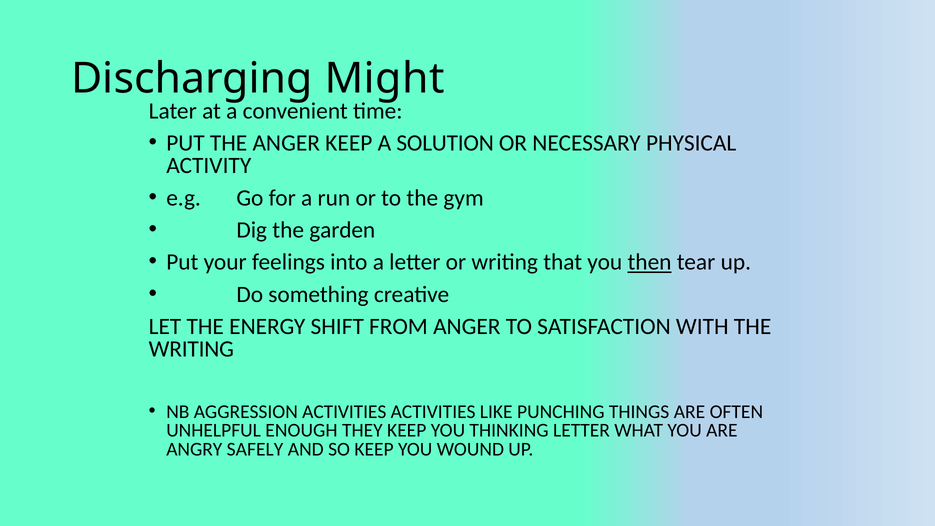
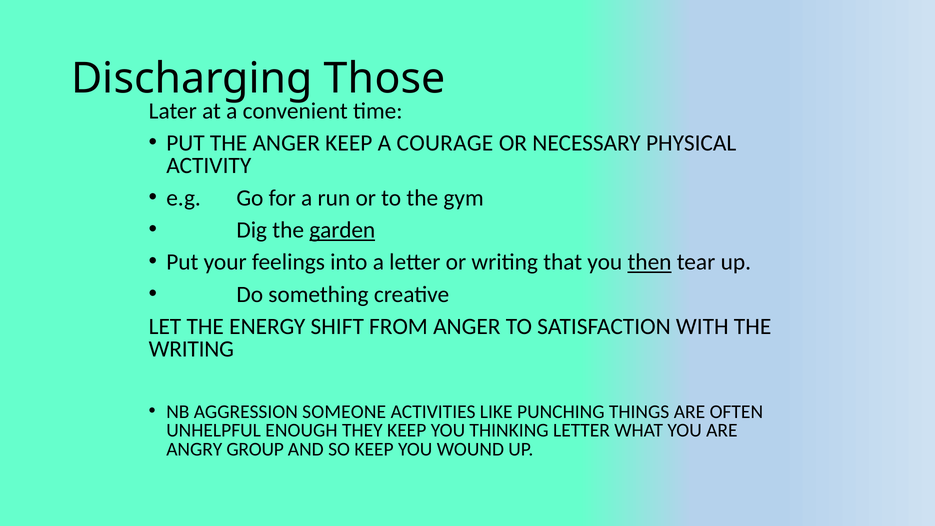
Might: Might -> Those (385, 79)
SOLUTION: SOLUTION -> COURAGE (445, 143)
garden underline: none -> present (342, 230)
AGGRESSION ACTIVITIES: ACTIVITIES -> SOMEONE (344, 412)
SAFELY: SAFELY -> GROUP (255, 449)
